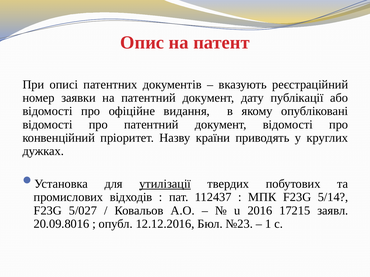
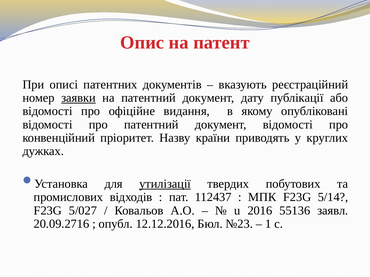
заявки underline: none -> present (79, 98)
17215: 17215 -> 55136 (295, 211)
20.09.8016: 20.09.8016 -> 20.09.2716 (61, 224)
